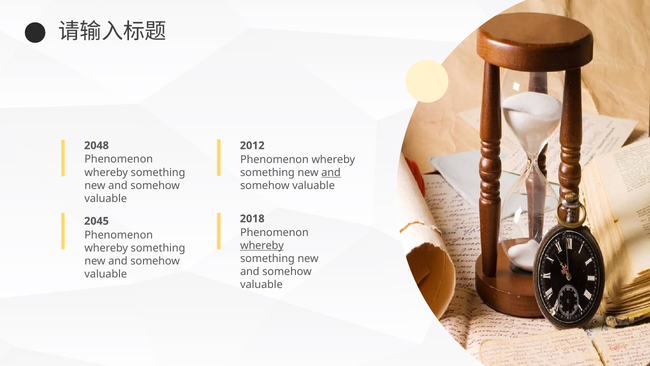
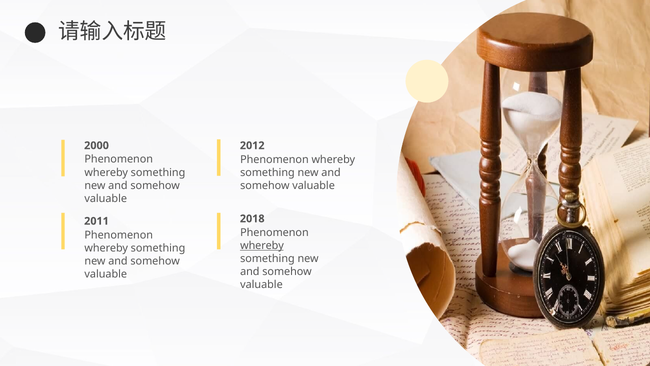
2048: 2048 -> 2000 (97, 145)
and underline: present -> none (331, 172)
2045: 2045 -> 2011 (97, 221)
